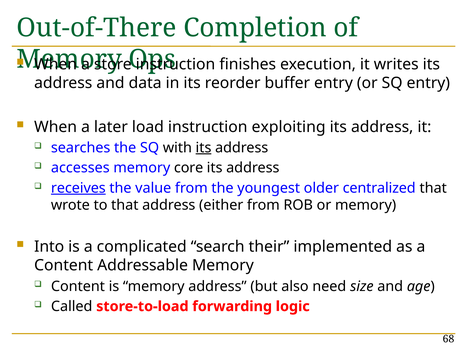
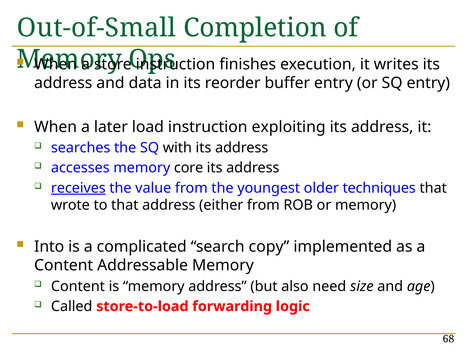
Out-of-There: Out-of-There -> Out-of-Small (96, 28)
its underline: present -> none (203, 148)
centralized: centralized -> techniques (379, 188)
their: their -> copy (269, 247)
